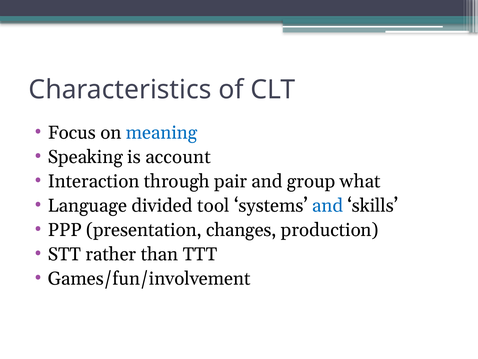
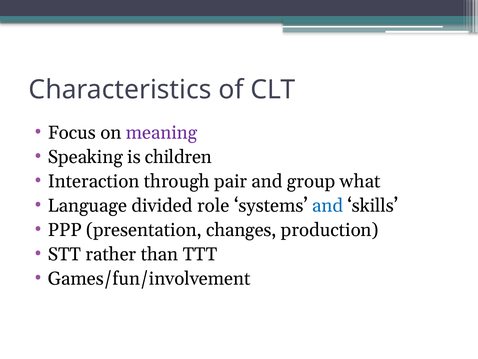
meaning colour: blue -> purple (162, 132)
account: account -> children (178, 157)
tool: tool -> role (213, 205)
